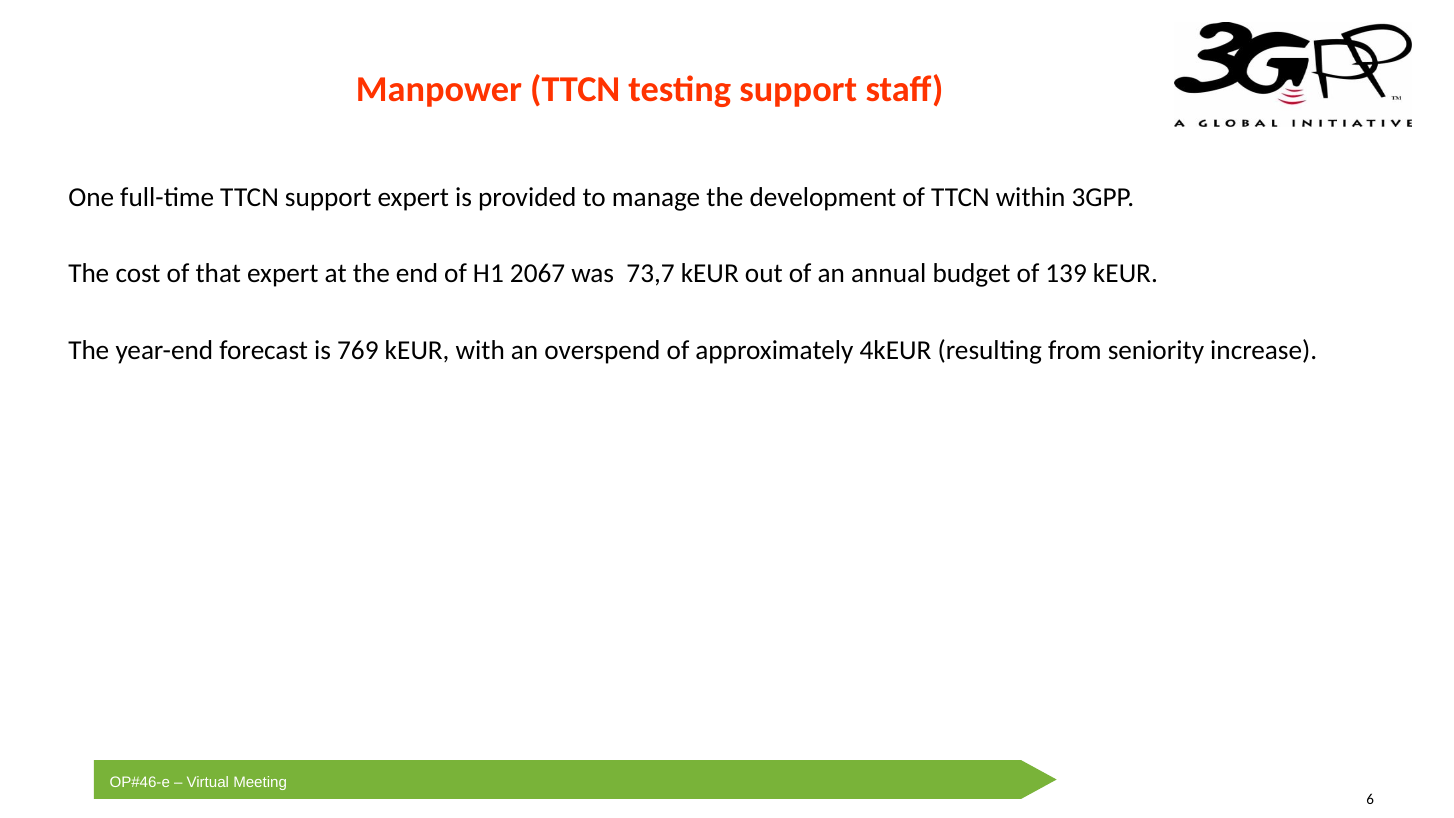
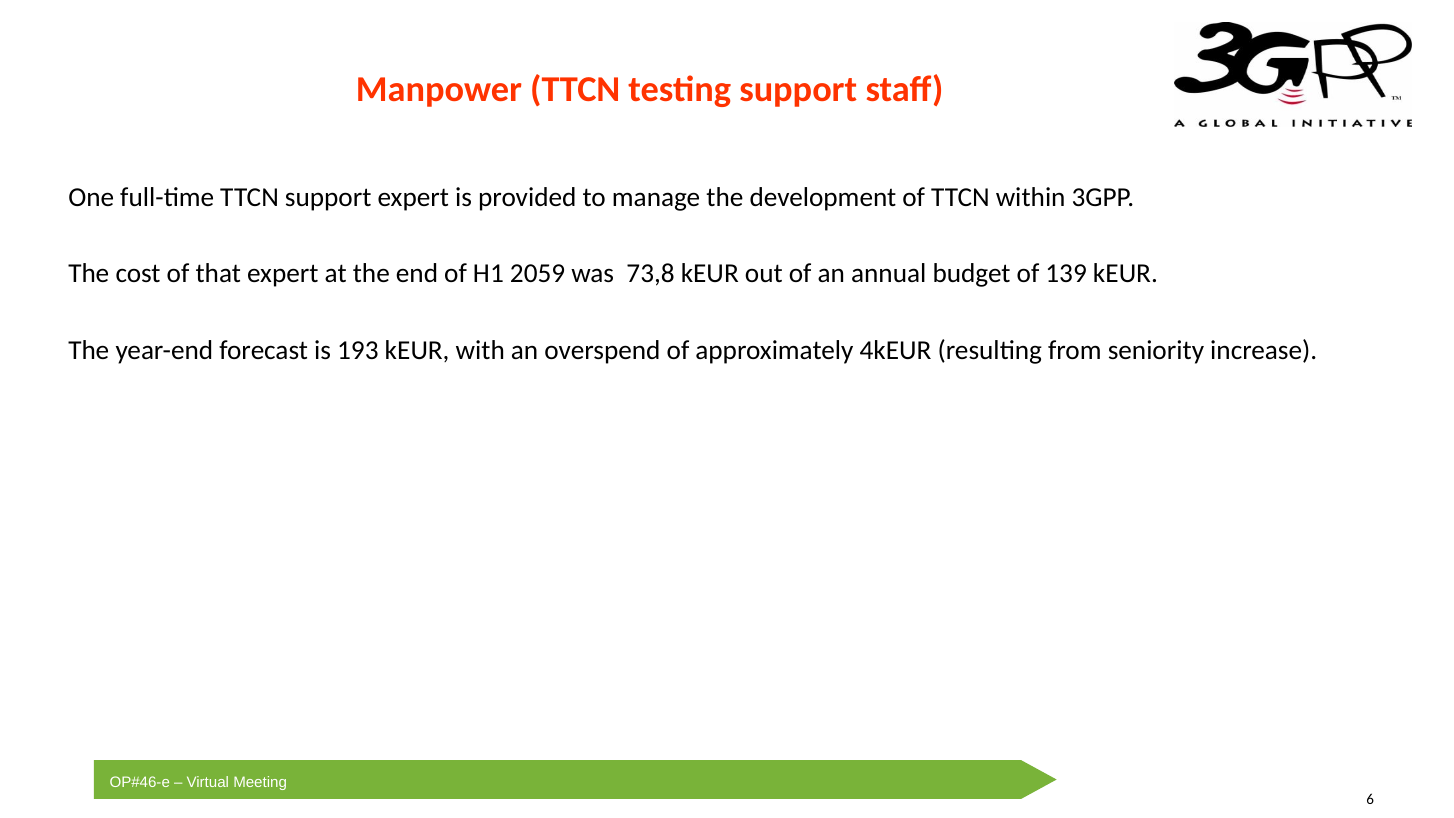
2067: 2067 -> 2059 (538, 274)
73,7: 73,7 -> 73,8 (651, 274)
769: 769 -> 193 (358, 350)
